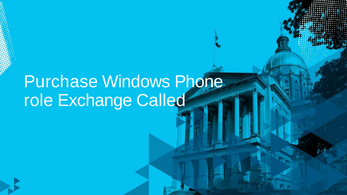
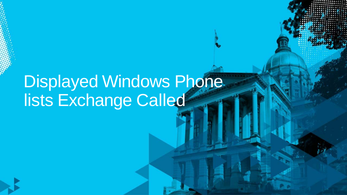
Purchase: Purchase -> Displayed (61, 82)
role: role -> lists (39, 100)
